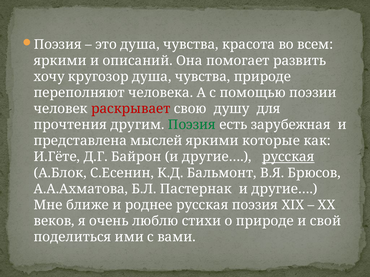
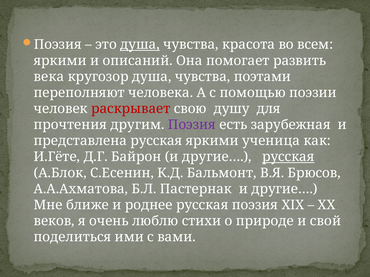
душа underline: none -> present (140, 45)
хочу: хочу -> века (49, 77)
чувства природе: природе -> поэтами (262, 77)
Поэзия colour: green -> purple (192, 125)
представлена мыслей: мыслей -> русская (156, 141)
которые: которые -> ученица (271, 141)
